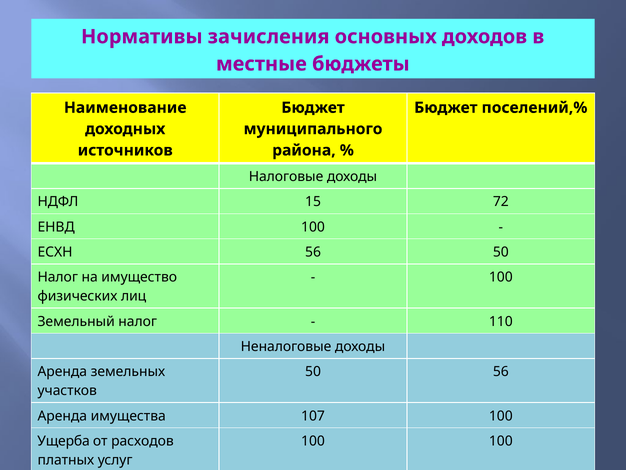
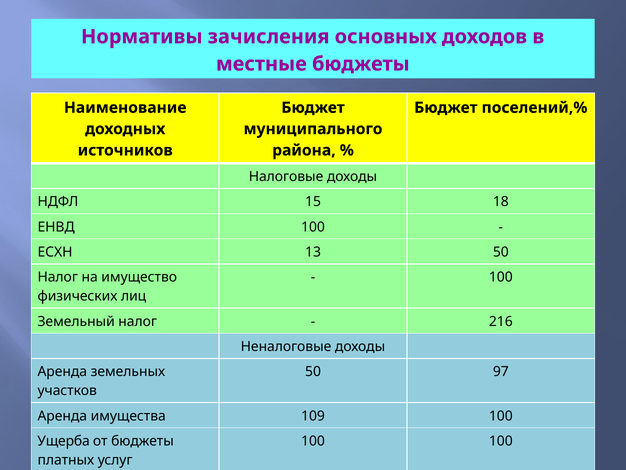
72: 72 -> 18 (501, 202)
ЕСХН 56: 56 -> 13 (313, 252)
110: 110 -> 216 (501, 321)
50 56: 56 -> 97 (501, 371)
107: 107 -> 109 (313, 415)
от расходов: расходов -> бюджеты (142, 441)
